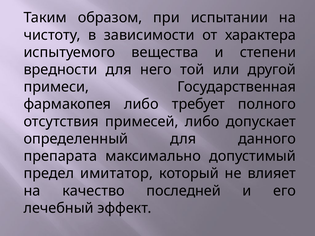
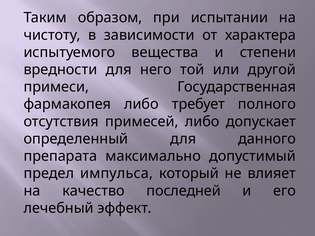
имитатор: имитатор -> импульса (117, 174)
